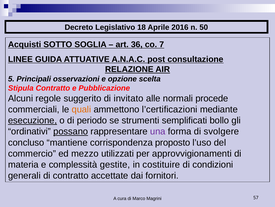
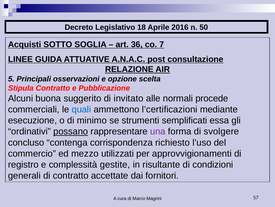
regole: regole -> buona (48, 98)
quali colour: orange -> blue (81, 109)
esecuzione underline: present -> none (33, 120)
periodo: periodo -> minimo (92, 120)
bollo: bollo -> essa (219, 120)
mantiene: mantiene -> contenga (67, 142)
proposto: proposto -> richiesto (173, 142)
materia: materia -> registro (23, 164)
costituire: costituire -> risultante (161, 164)
